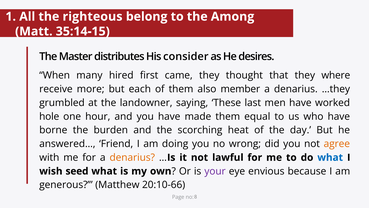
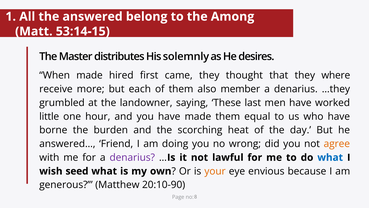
righteous: righteous -> answered (93, 17)
35:14-15: 35:14-15 -> 53:14-15 (83, 31)
consider: consider -> solemnly (186, 57)
When many: many -> made (90, 75)
hole: hole -> little (49, 116)
denarius colour: orange -> purple (132, 158)
your colour: purple -> orange (215, 171)
20:10-66: 20:10-66 -> 20:10-90 (164, 185)
